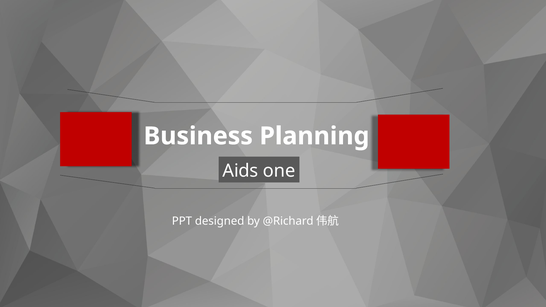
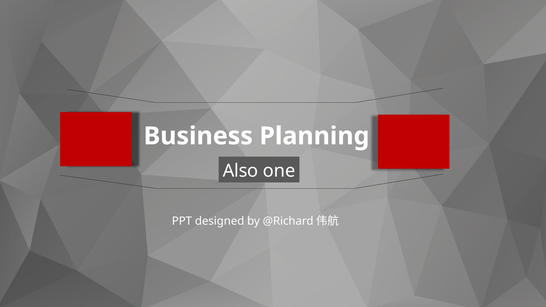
Aids: Aids -> Also (241, 171)
